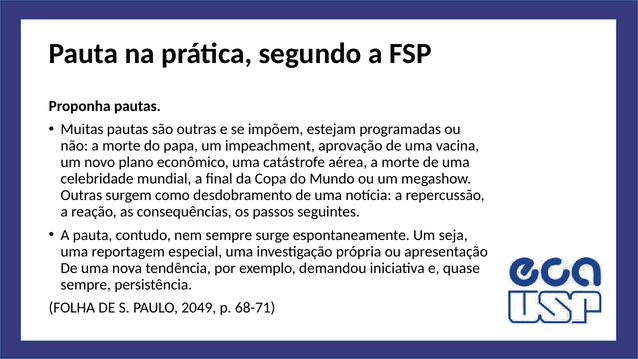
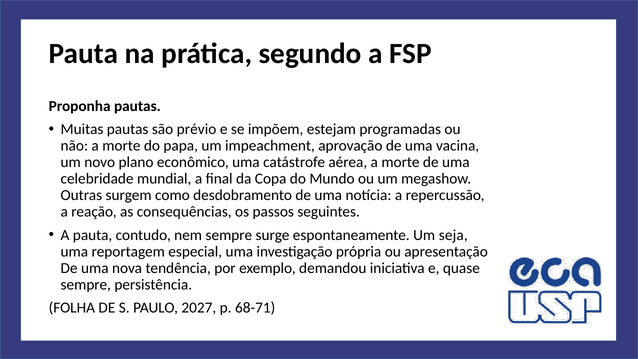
são outras: outras -> prévio (197, 129)
2049: 2049 -> 2027 (199, 308)
